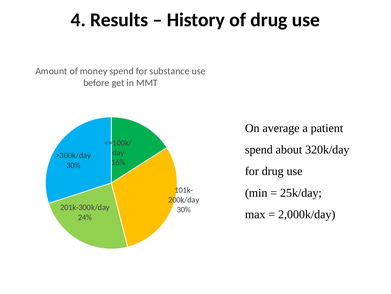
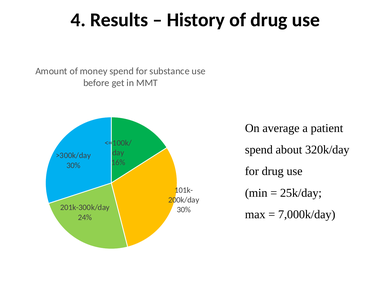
2,000k/day: 2,000k/day -> 7,000k/day (307, 214)
